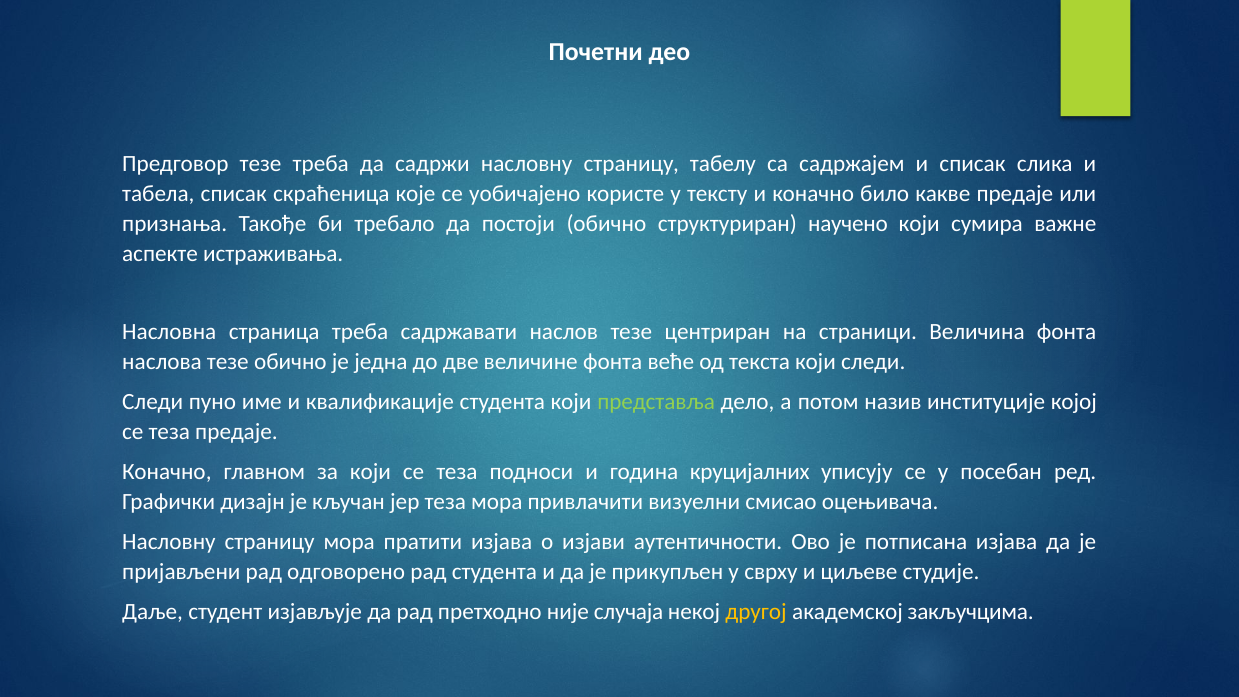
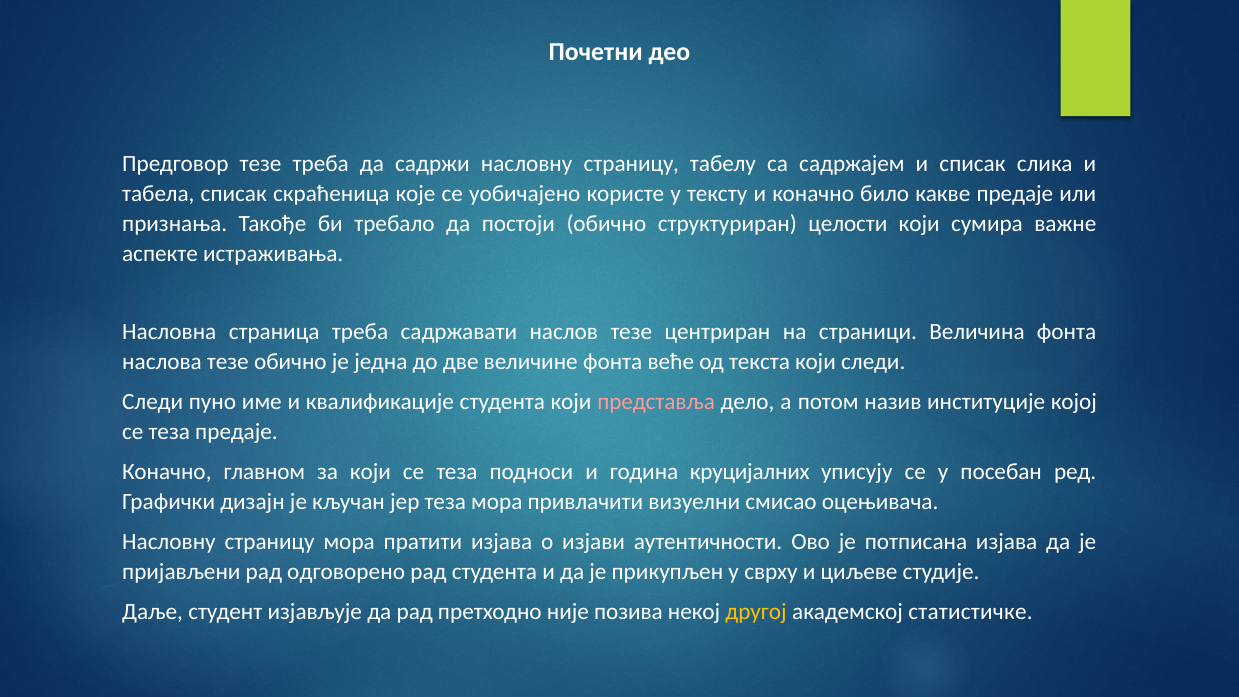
научено: научено -> целости (848, 224)
представља colour: light green -> pink (656, 402)
случаја: случаја -> позива (628, 612)
закључцима: закључцима -> статистичке (970, 612)
